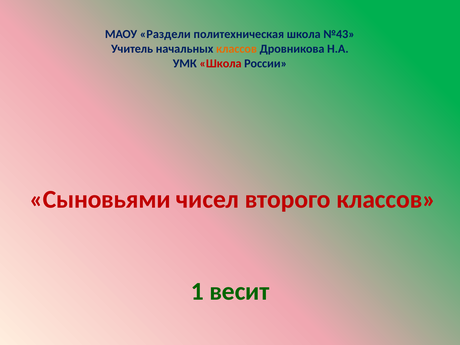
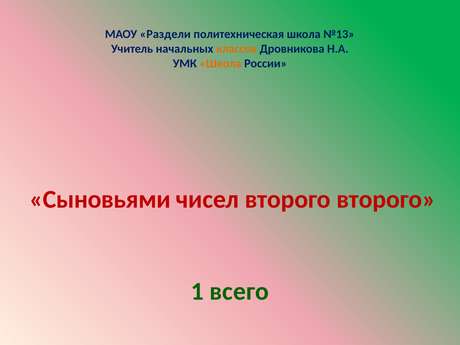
№43: №43 -> №13 (339, 34)
Школа colour: red -> orange (221, 63)
второго классов: классов -> второго (386, 199)
весит: весит -> всего (239, 291)
